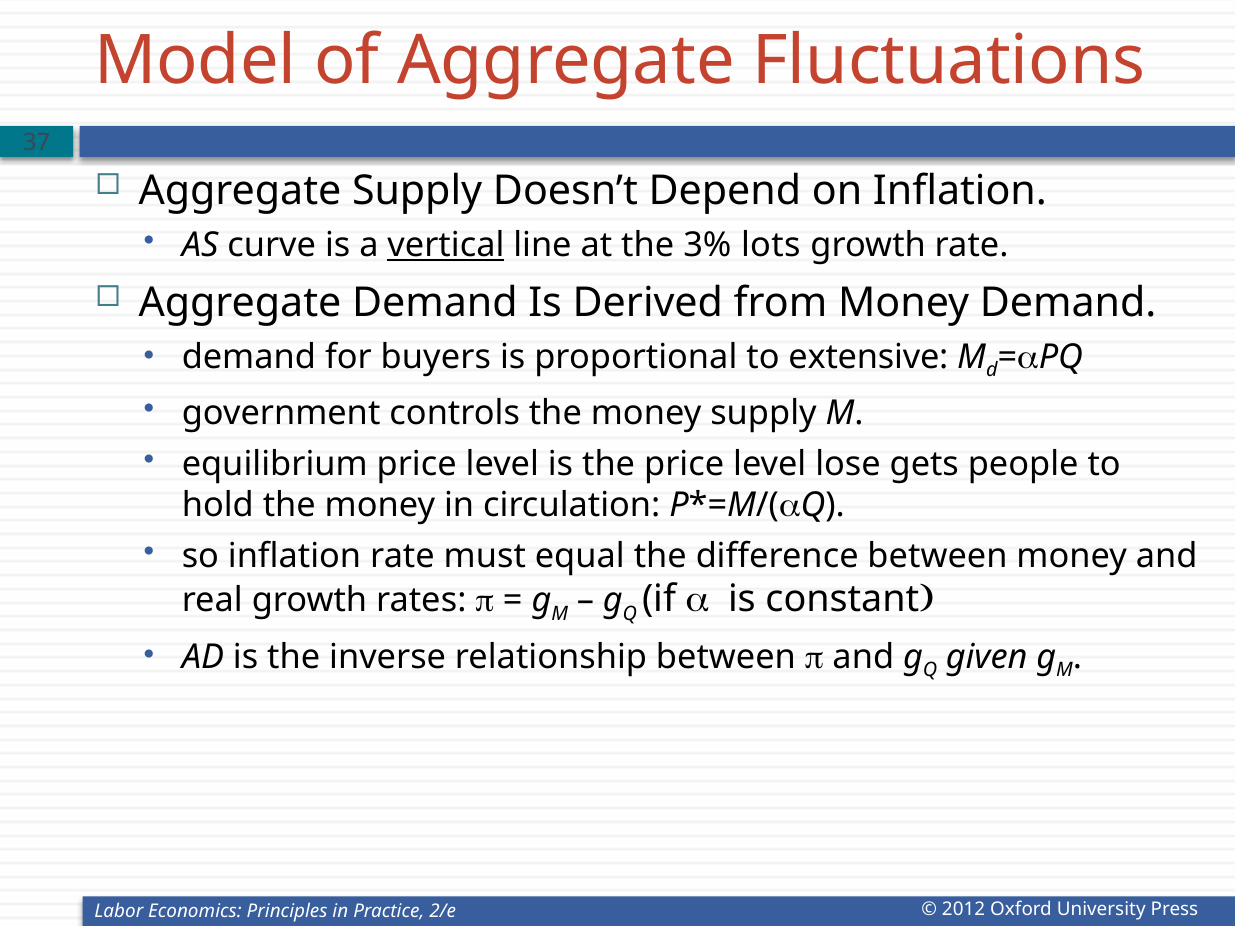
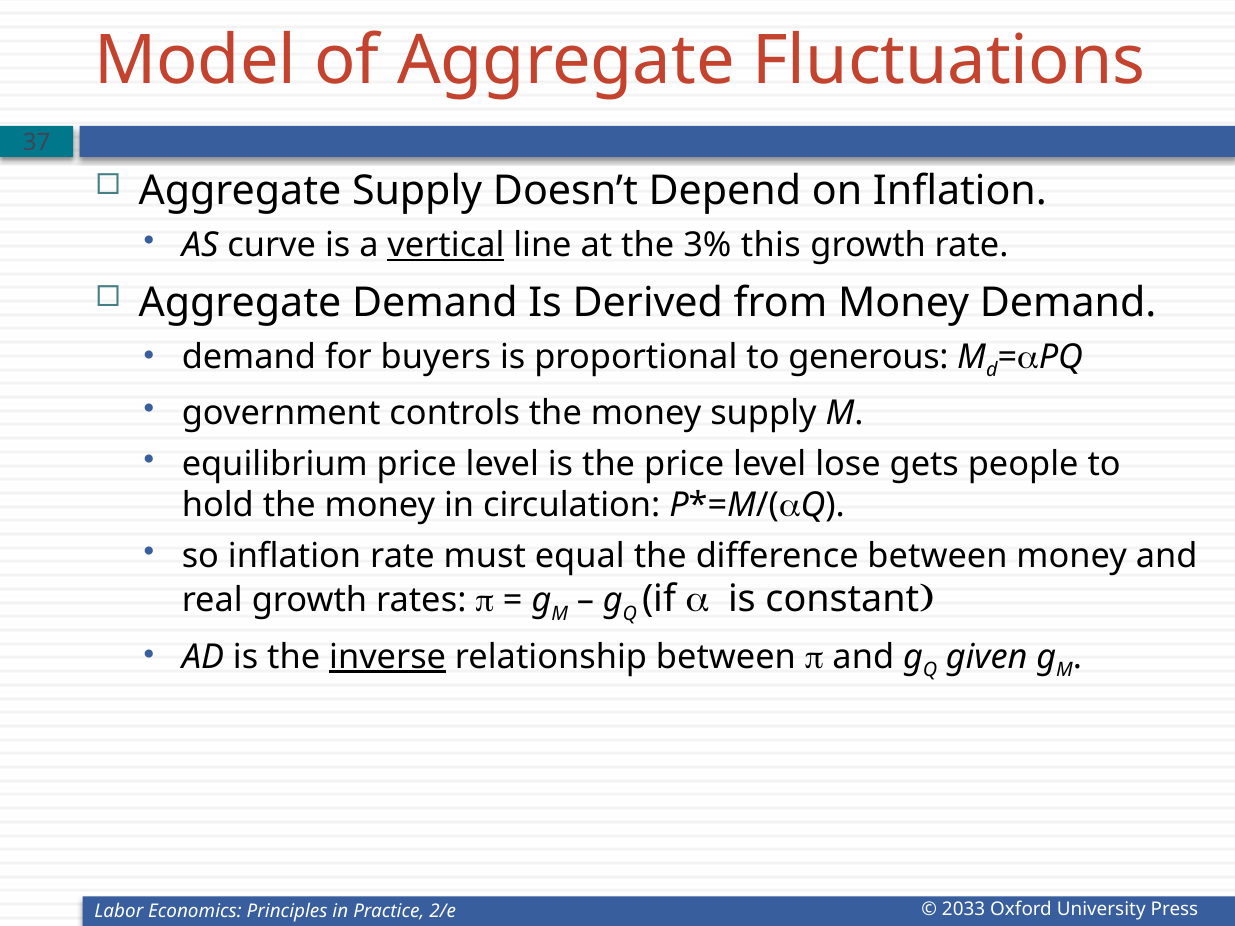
lots: lots -> this (771, 245)
extensive: extensive -> generous (869, 357)
inverse underline: none -> present (388, 657)
2012: 2012 -> 2033 (964, 910)
